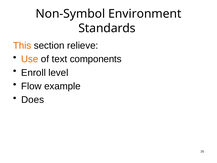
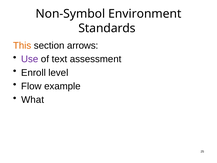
relieve: relieve -> arrows (83, 46)
Use colour: orange -> purple (30, 59)
components: components -> assessment (96, 59)
Does: Does -> What (33, 100)
